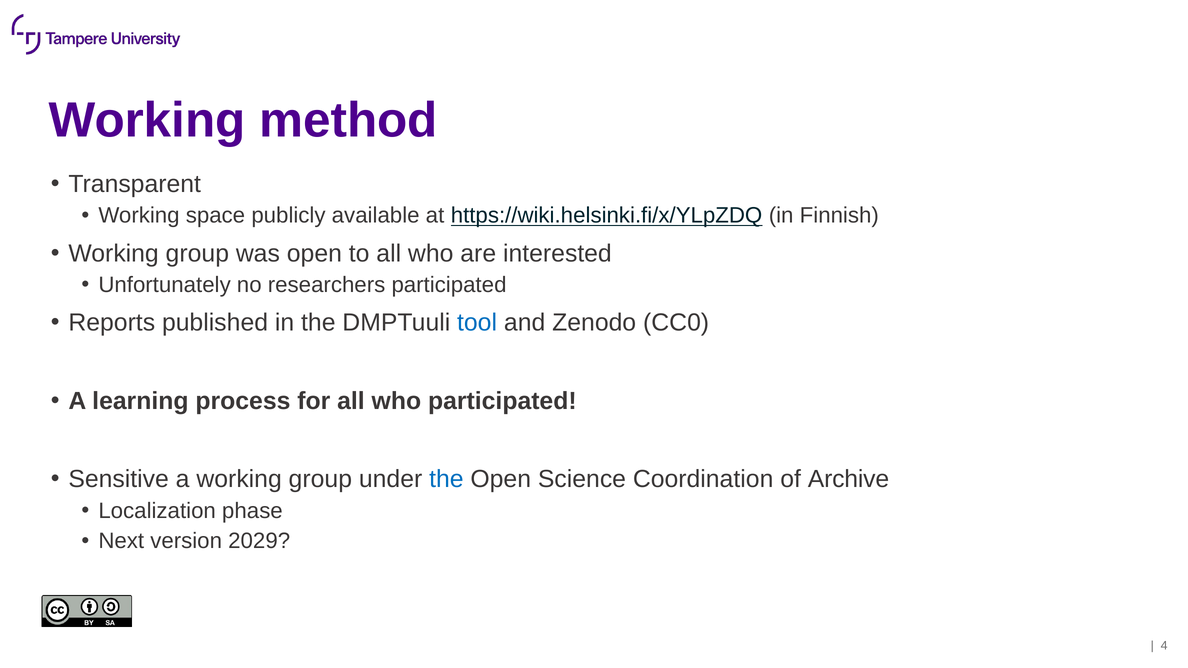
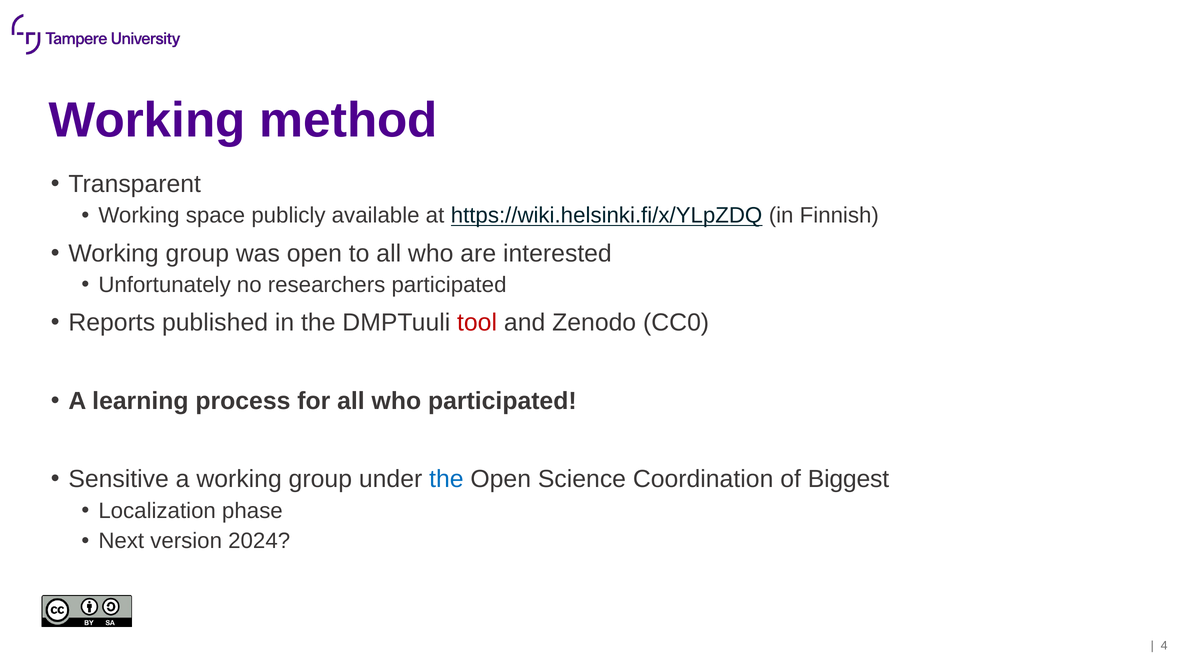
tool colour: blue -> red (477, 323)
Archive: Archive -> Biggest (849, 479)
2029: 2029 -> 2024 (259, 541)
